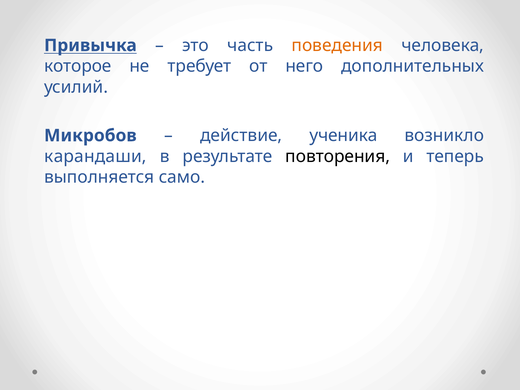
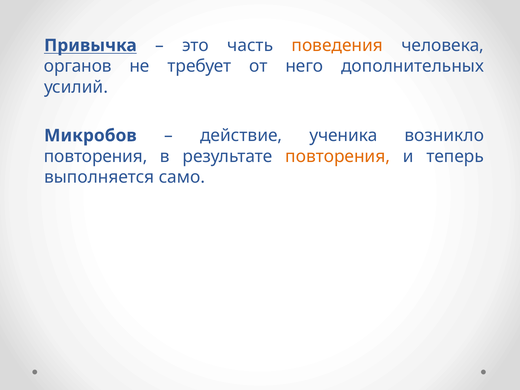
которое: которое -> органов (78, 66)
карандаши: карандаши -> повторения (96, 156)
повторения colour: black -> orange (338, 156)
